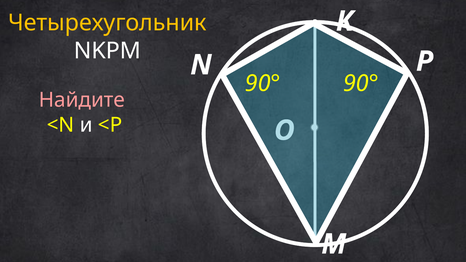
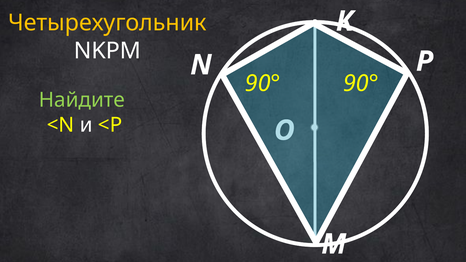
Найдите colour: pink -> light green (82, 100)
